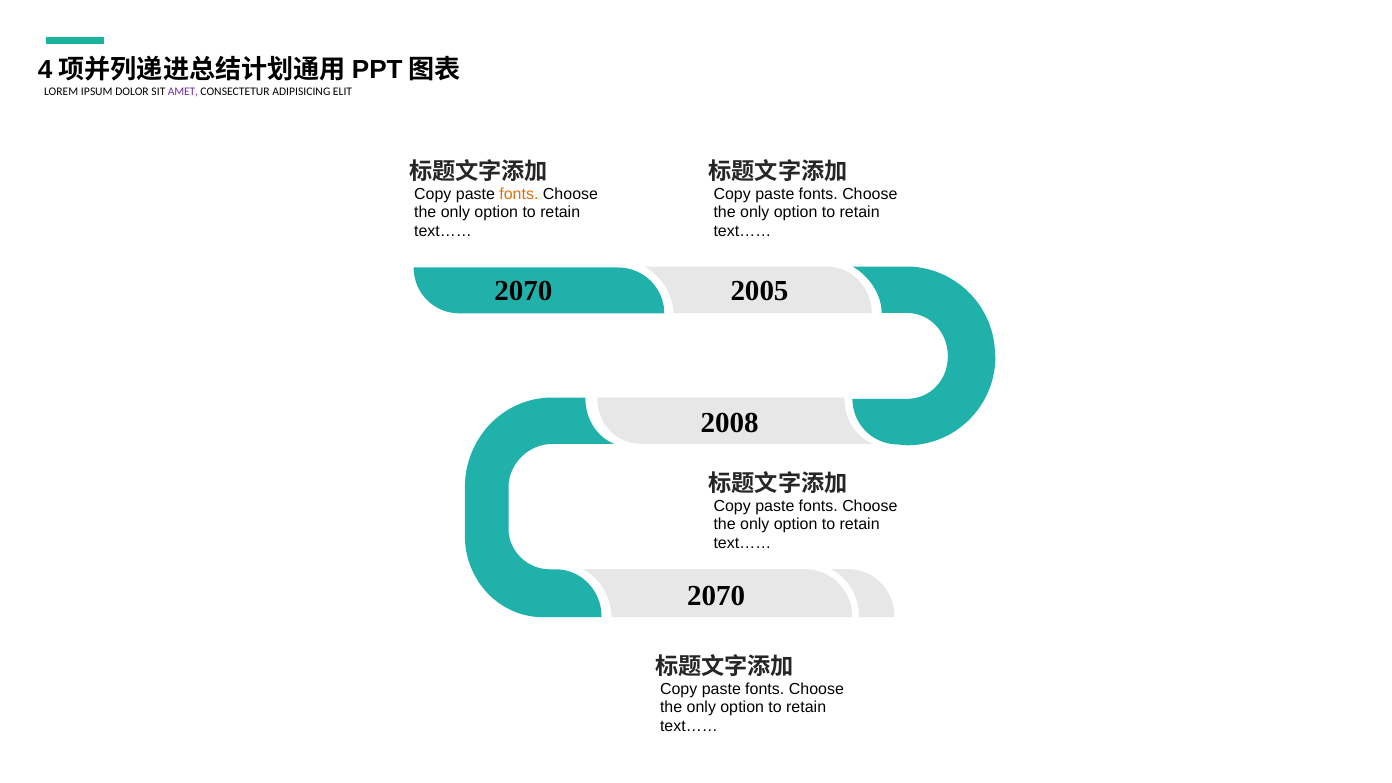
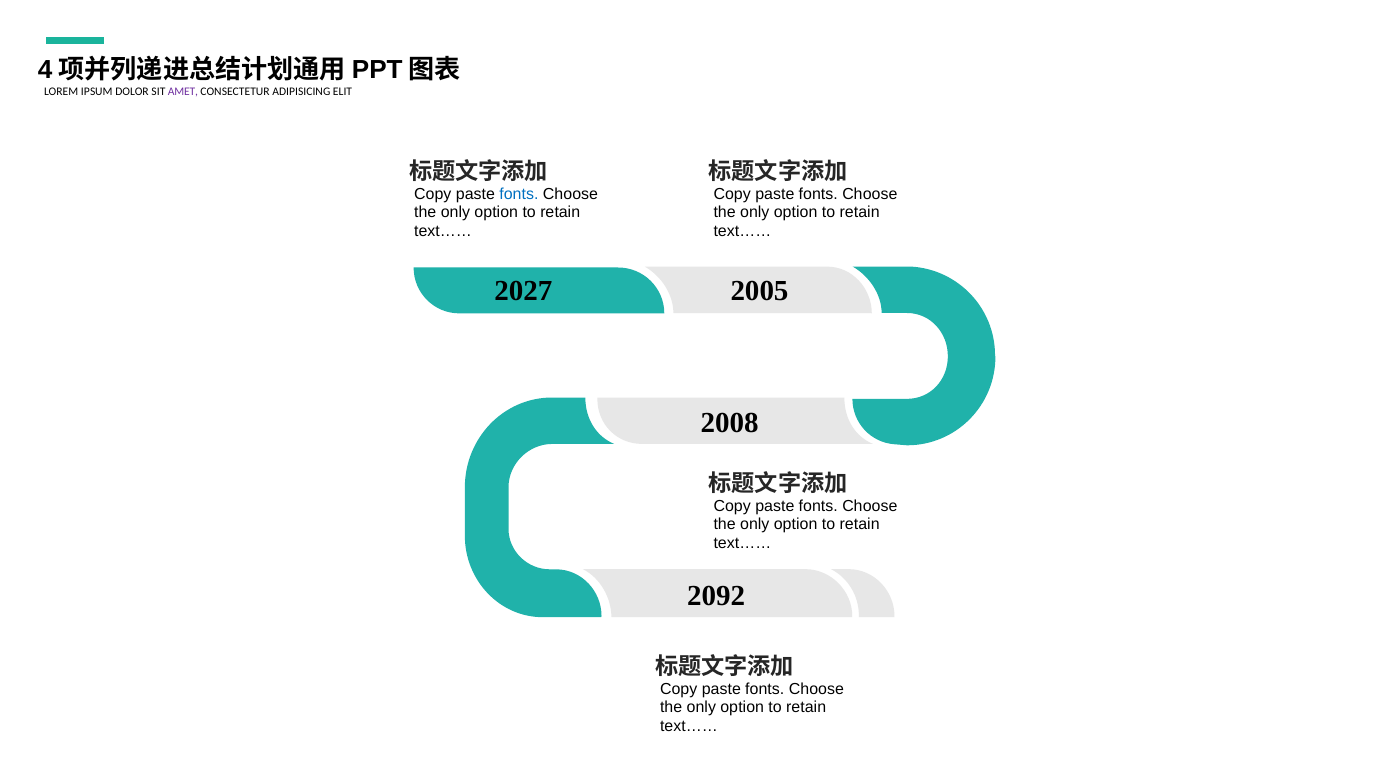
fonts colour: orange -> blue (519, 194)
2070: 2070 -> 2027 (523, 290)
2070: 2070 -> 2092 (716, 596)
